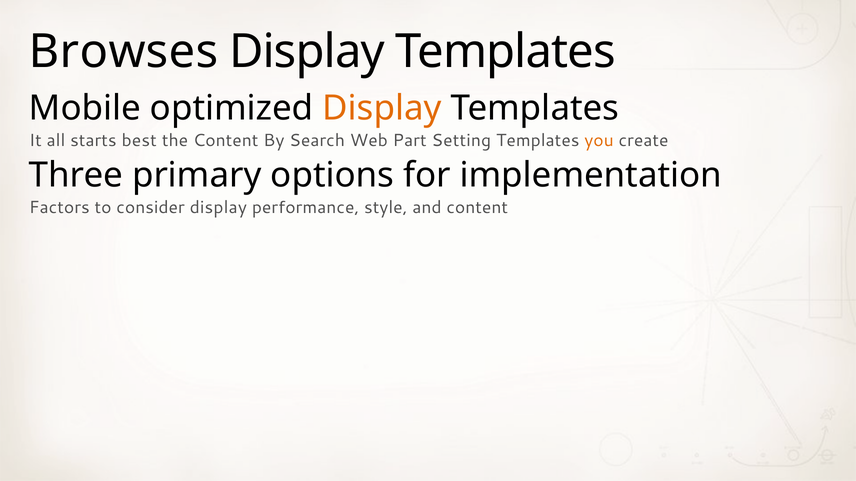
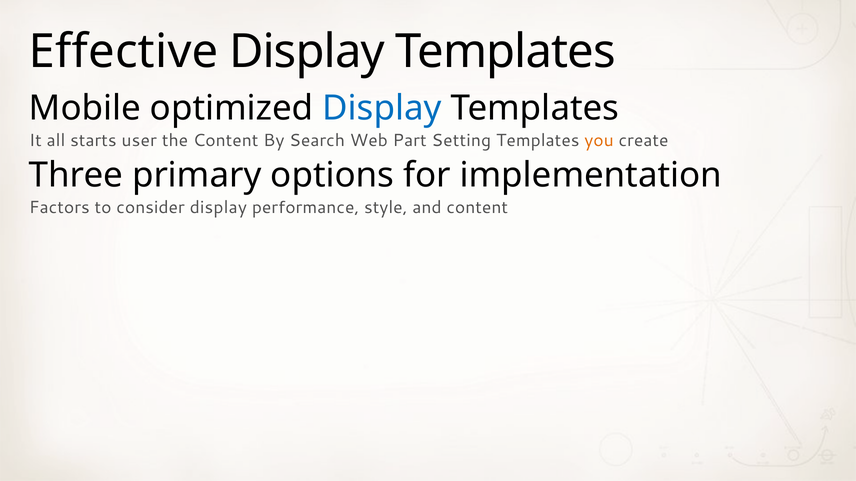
Browses: Browses -> Effective (124, 52)
Display colour: orange -> blue (382, 108)
best: best -> user (139, 140)
